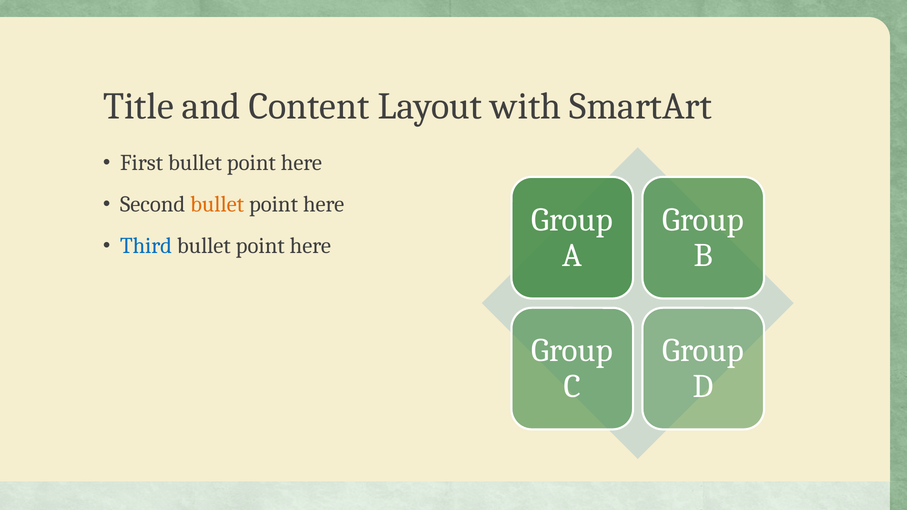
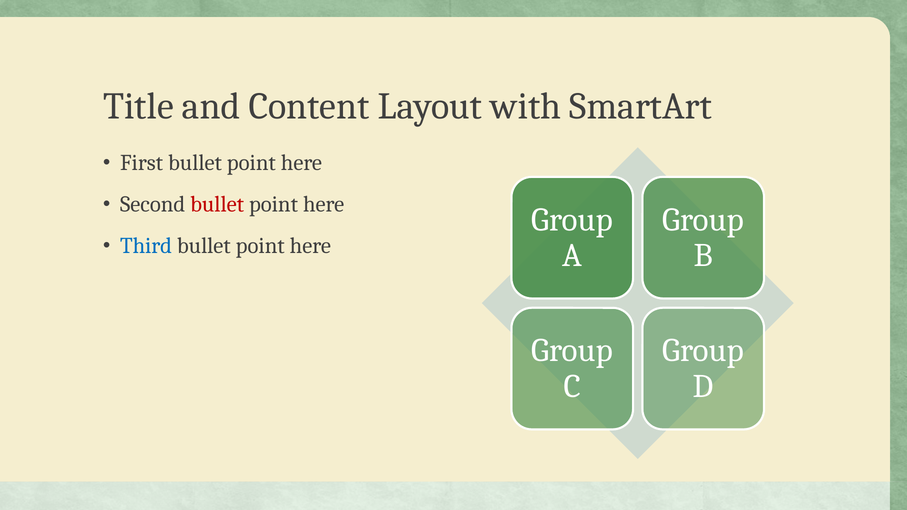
bullet colour: orange -> red (217, 204)
